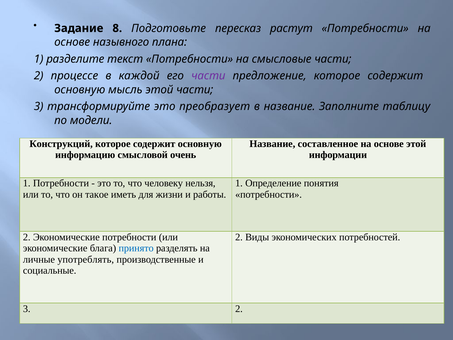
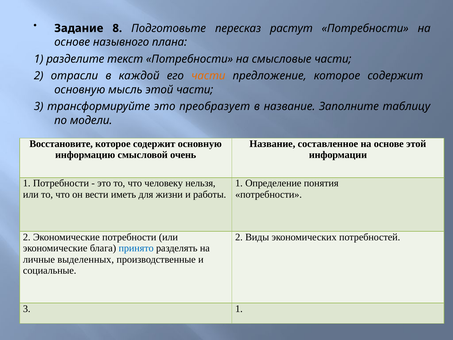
процессе: процессе -> отрасли (74, 76)
части colour: purple -> orange (208, 76)
Конструкций: Конструкций -> Восстановите (61, 144)
такое: такое -> вести (97, 194)
употреблять: употреблять -> выделенных (86, 259)
3 2: 2 -> 1 (239, 308)
